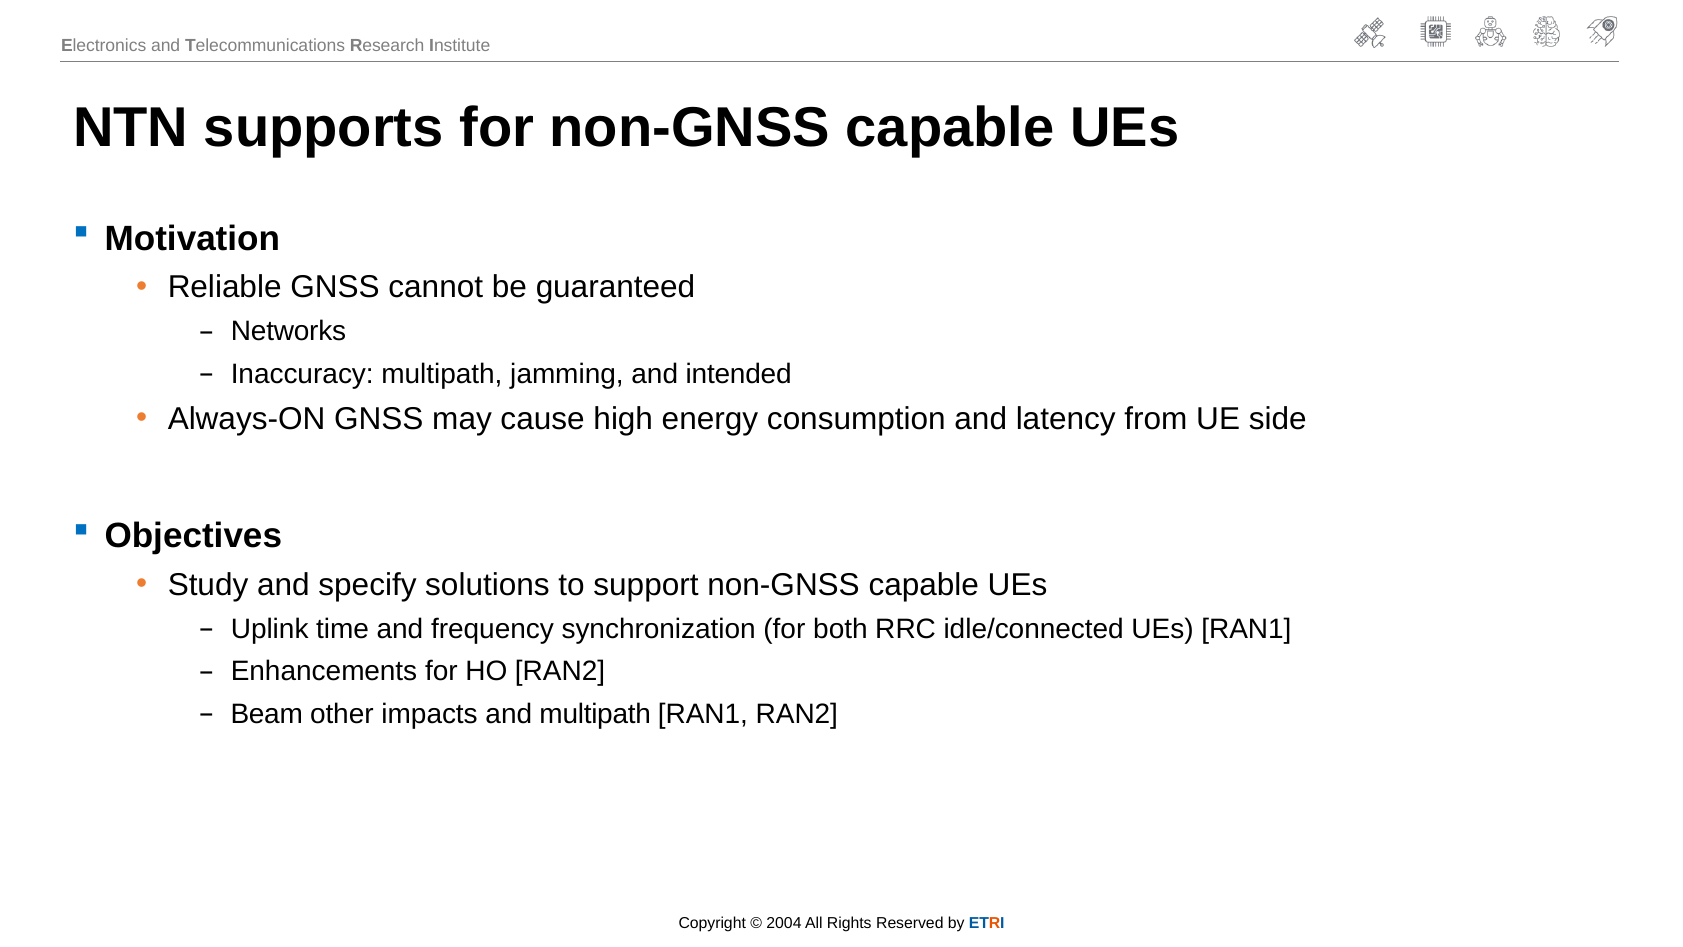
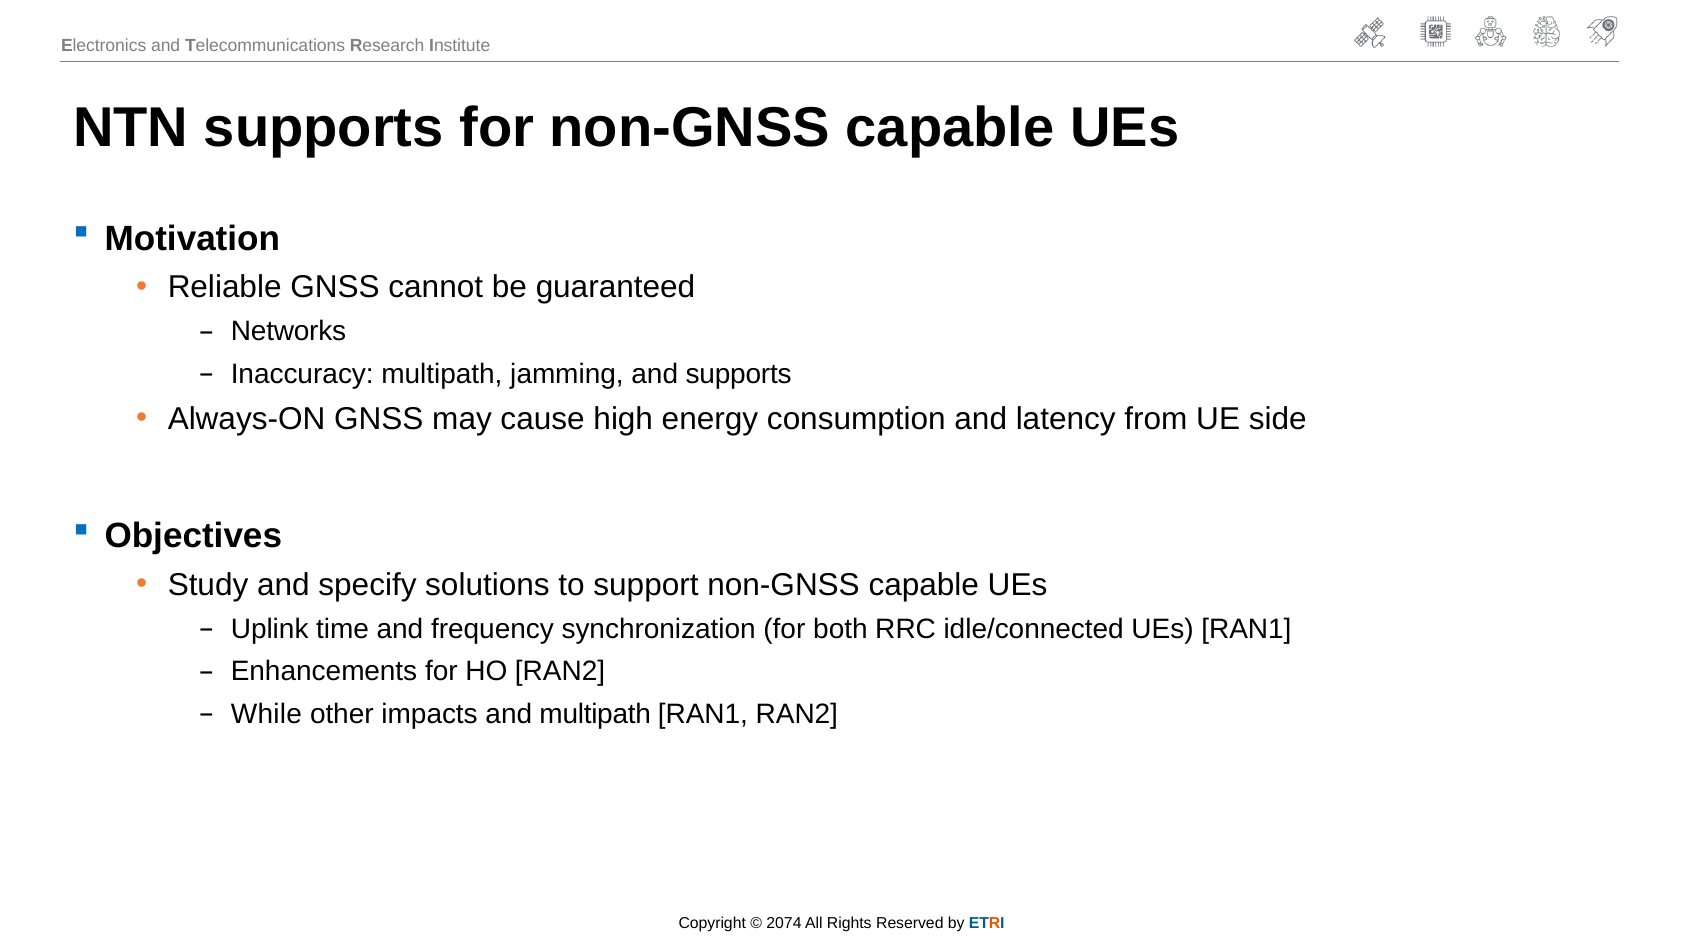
and intended: intended -> supports (739, 374)
Beam: Beam -> While (266, 714)
2004: 2004 -> 2074 (784, 923)
